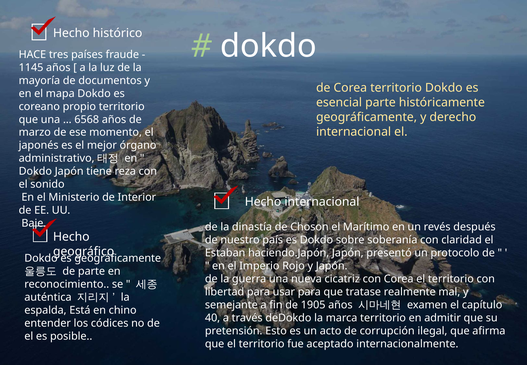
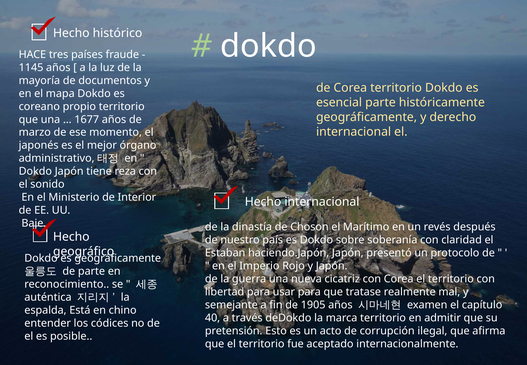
6568: 6568 -> 1677 (87, 119)
